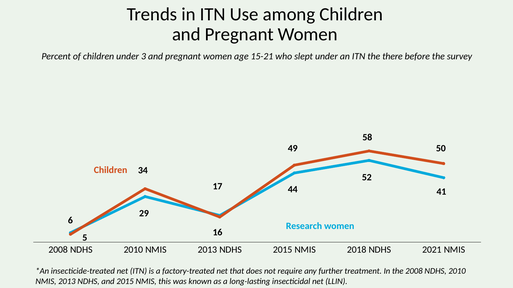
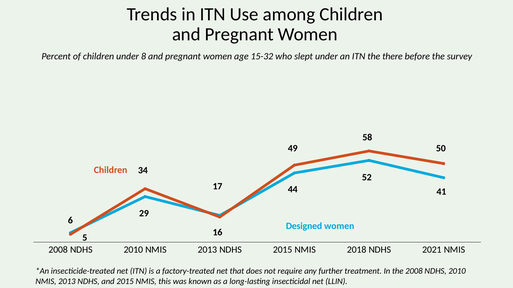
3: 3 -> 8 (144, 56)
15-21: 15-21 -> 15-32 (262, 56)
Research: Research -> Designed (304, 227)
